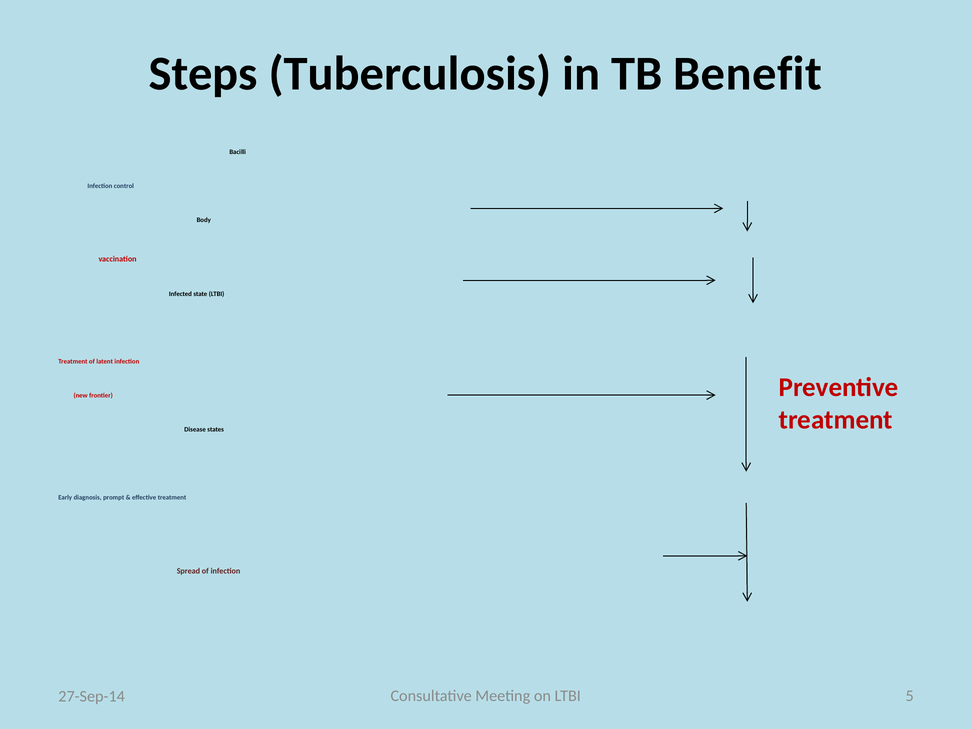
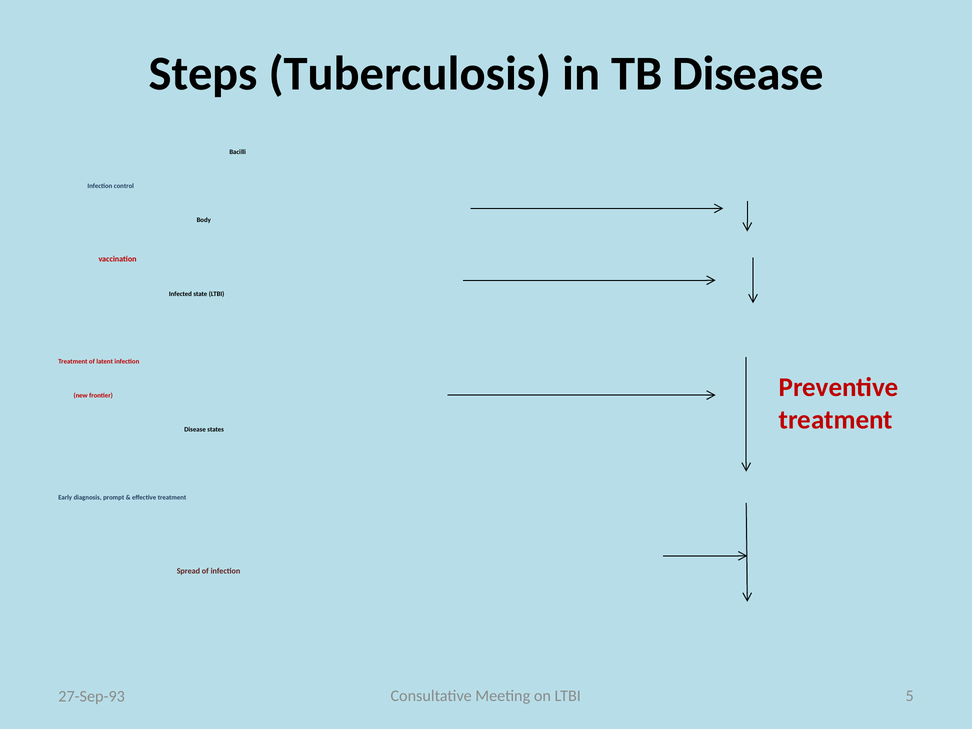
TB Benefit: Benefit -> Disease (748, 74)
27-Sep-14: 27-Sep-14 -> 27-Sep-93 (92, 696)
